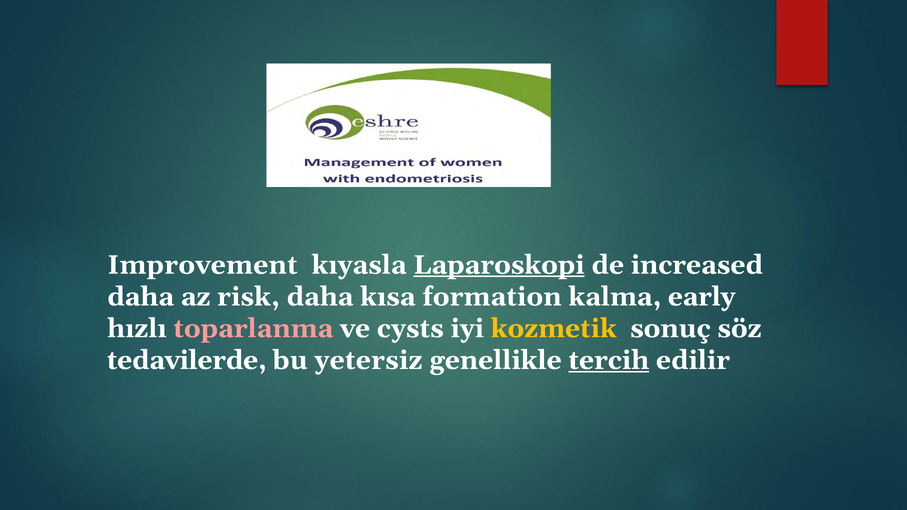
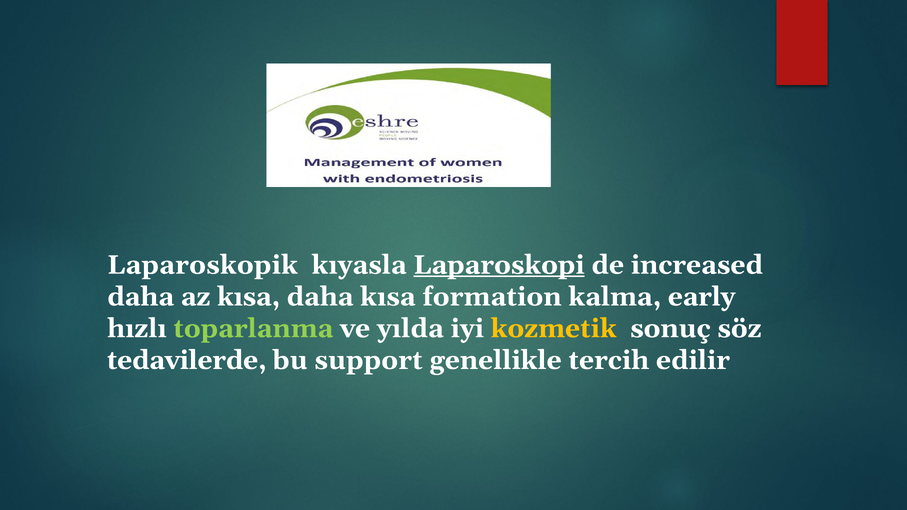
Improvement: Improvement -> Laparoskopik (203, 265)
az risk: risk -> kısa (249, 297)
toparlanma colour: pink -> light green (253, 329)
cysts: cysts -> yılda (410, 329)
yetersiz: yetersiz -> support (369, 360)
tercih underline: present -> none (609, 360)
